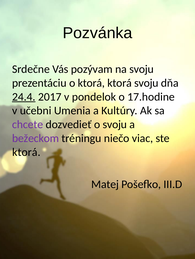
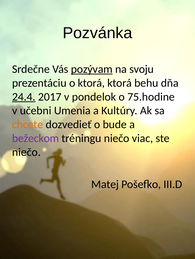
pozývam underline: none -> present (92, 69)
ktorá svoju: svoju -> behu (146, 83)
17.hodine: 17.hodine -> 75.hodine (151, 97)
chcete colour: purple -> orange (28, 125)
o svoju: svoju -> bude (115, 125)
ktorá: ktorá -> niečo (26, 153)
